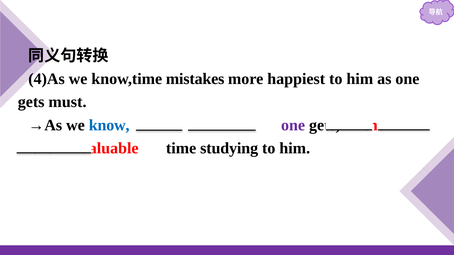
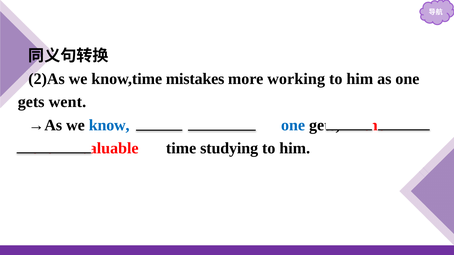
4)As: 4)As -> 2)As (47, 79)
happiest: happiest -> working (296, 79)
must: must -> went (67, 102)
one colour: purple -> blue (293, 125)
